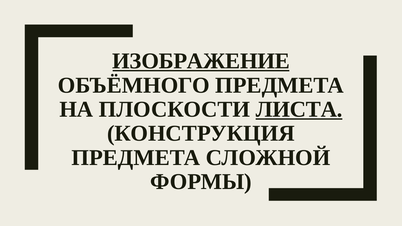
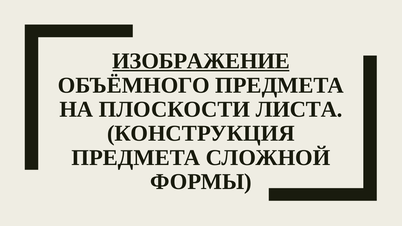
ЛИСТА underline: present -> none (299, 109)
